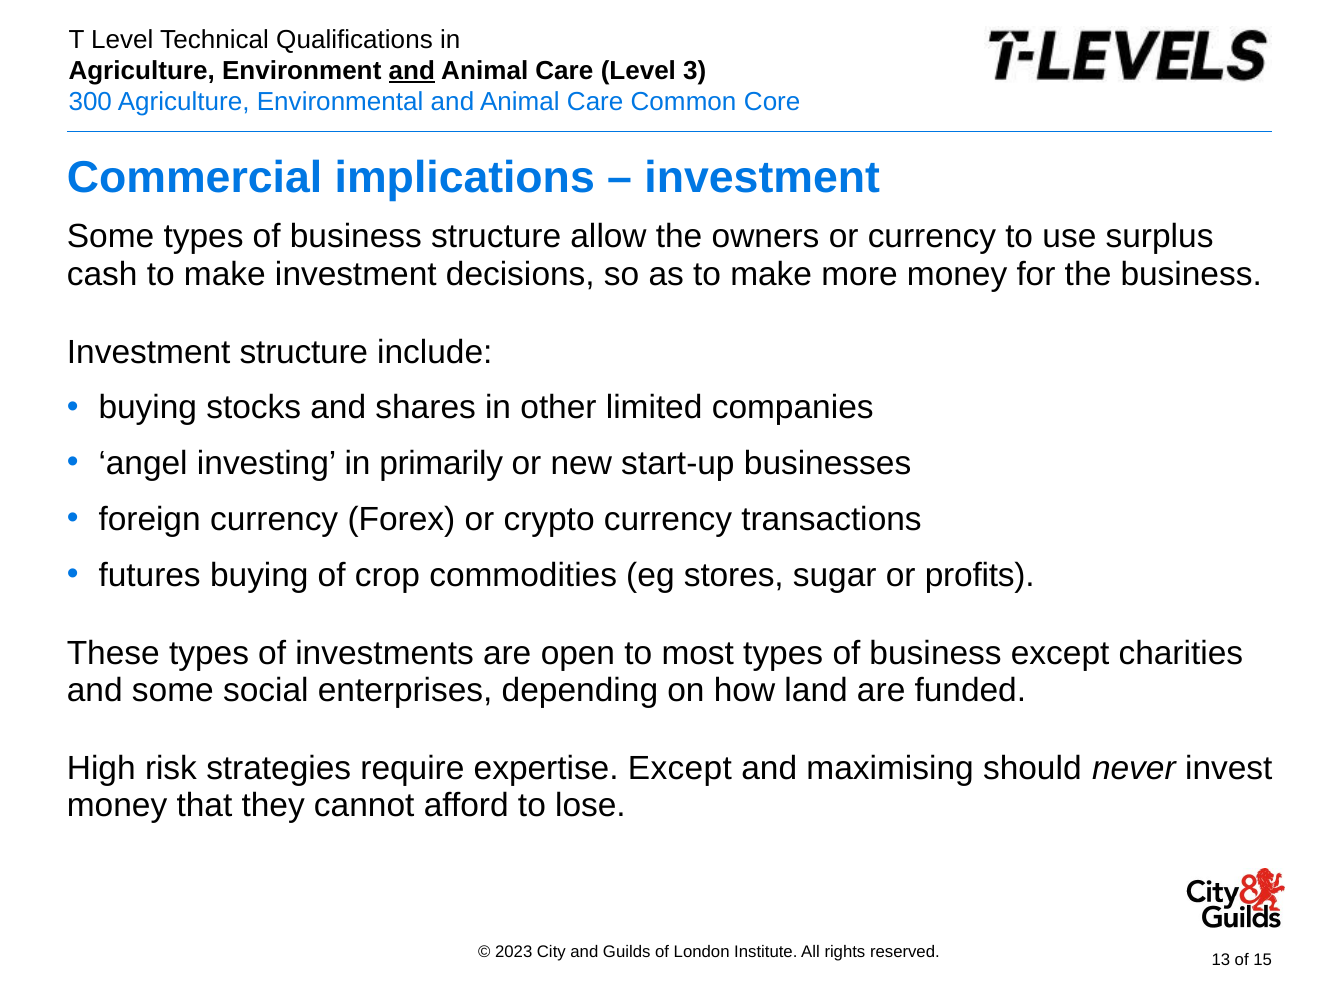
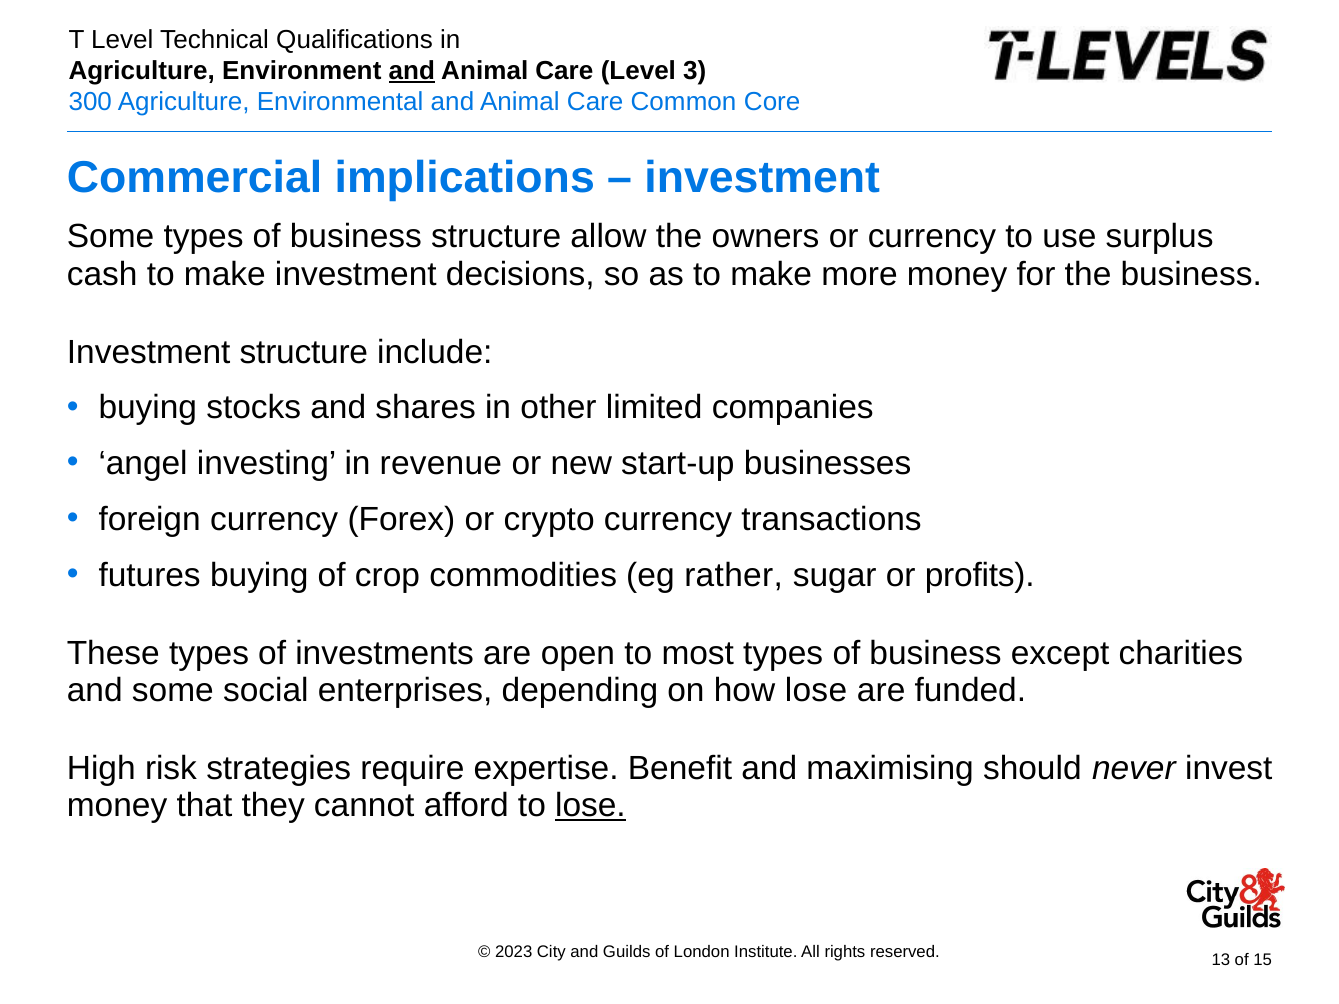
primarily: primarily -> revenue (441, 464)
stores: stores -> rather (734, 575)
how land: land -> lose (816, 691)
expertise Except: Except -> Benefit (680, 769)
lose underline: none -> present (590, 806)
